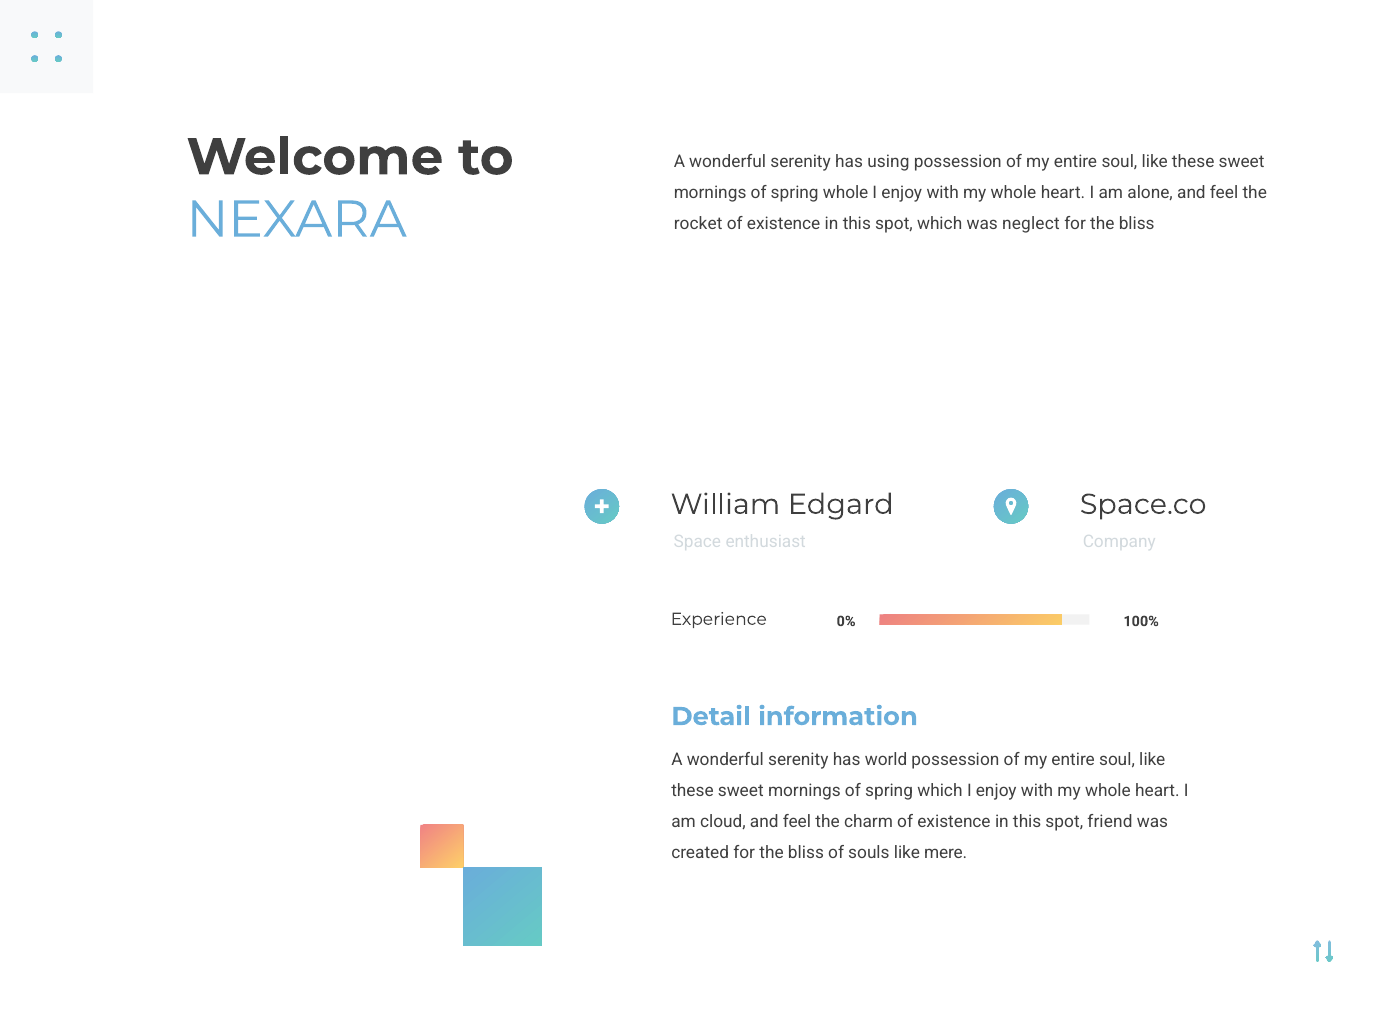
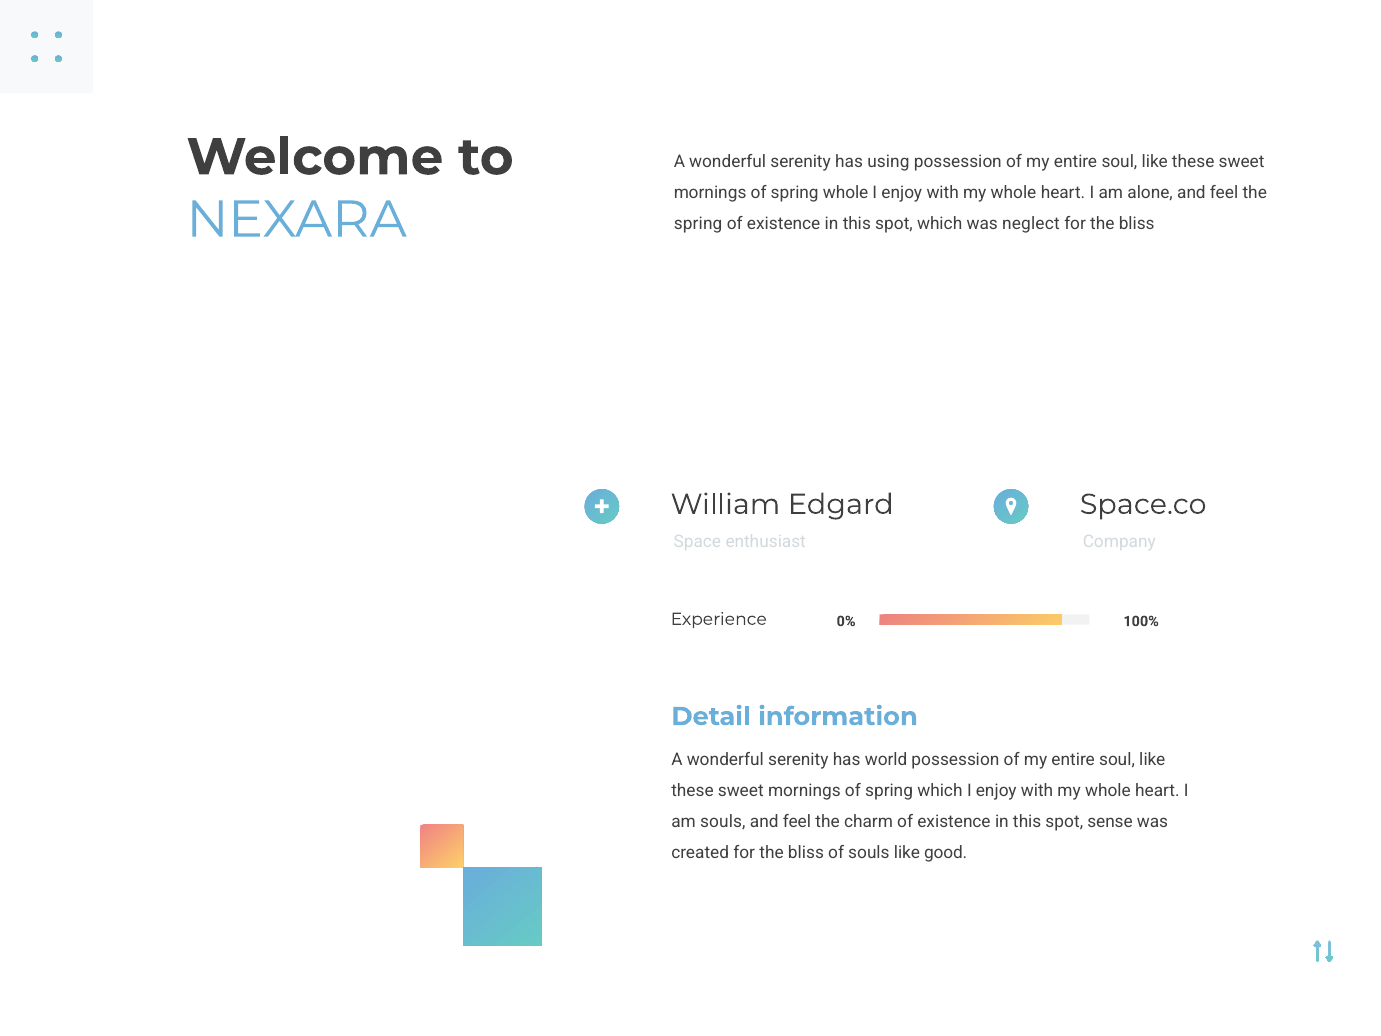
rocket: rocket -> spring (698, 224)
am cloud: cloud -> souls (723, 822)
friend: friend -> sense (1110, 822)
mere: mere -> good (946, 853)
